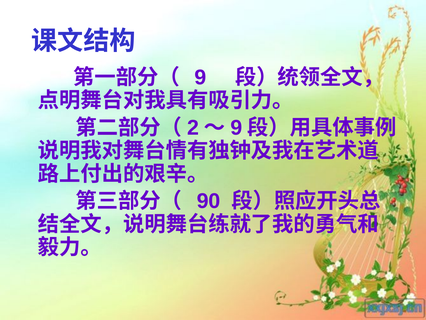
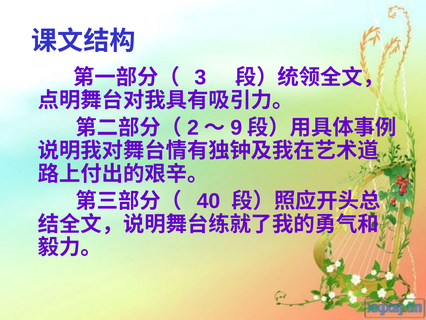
9: 9 -> 3 (200, 77)
90: 90 -> 40 (209, 201)
